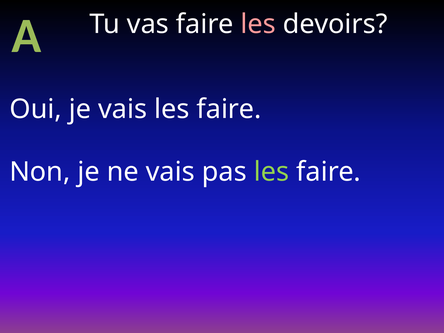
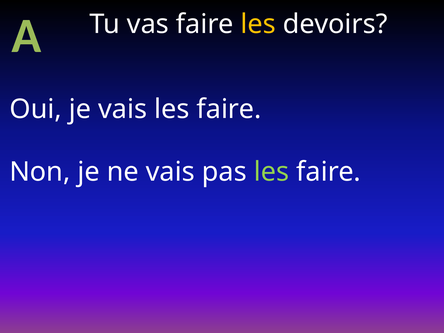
les colour: pink -> yellow (258, 24)
